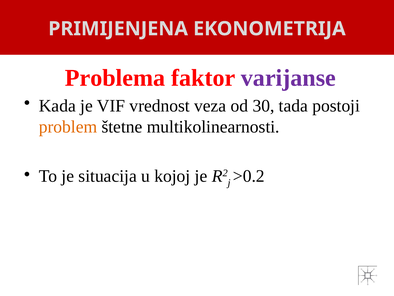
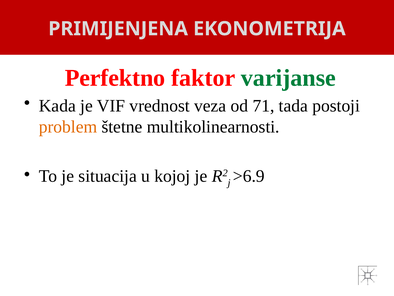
Problema: Problema -> Perfektno (115, 78)
varijanse colour: purple -> green (288, 78)
30: 30 -> 71 (263, 106)
>0.2: >0.2 -> >6.9 (249, 176)
